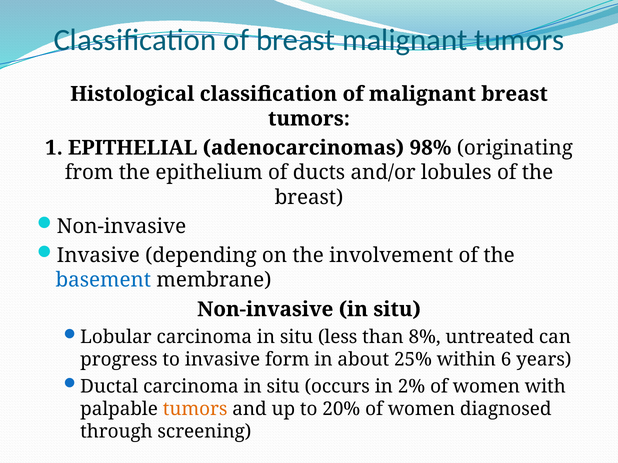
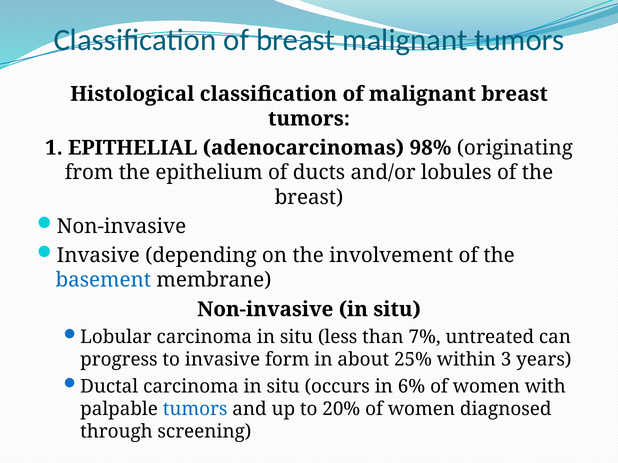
8%: 8% -> 7% (425, 337)
6: 6 -> 3 (506, 360)
2%: 2% -> 6% (412, 387)
tumors colour: orange -> blue (195, 409)
